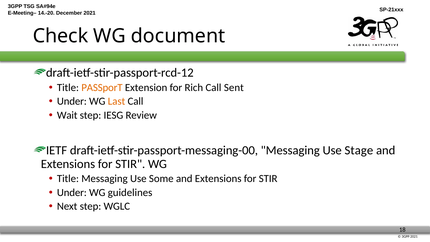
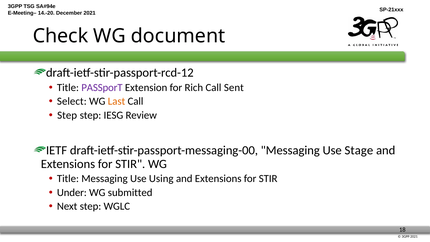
PASSporT colour: orange -> purple (102, 88)
Under: Under -> Select (72, 101)
Wait: Wait -> Step (67, 115)
Some: Some -> Using (161, 179)
guidelines: guidelines -> submitted (130, 192)
